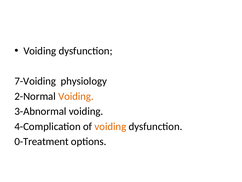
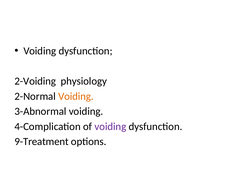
7-Voiding: 7-Voiding -> 2-Voiding (35, 81)
voiding colour: orange -> purple (110, 126)
0-Treatment: 0-Treatment -> 9-Treatment (42, 141)
